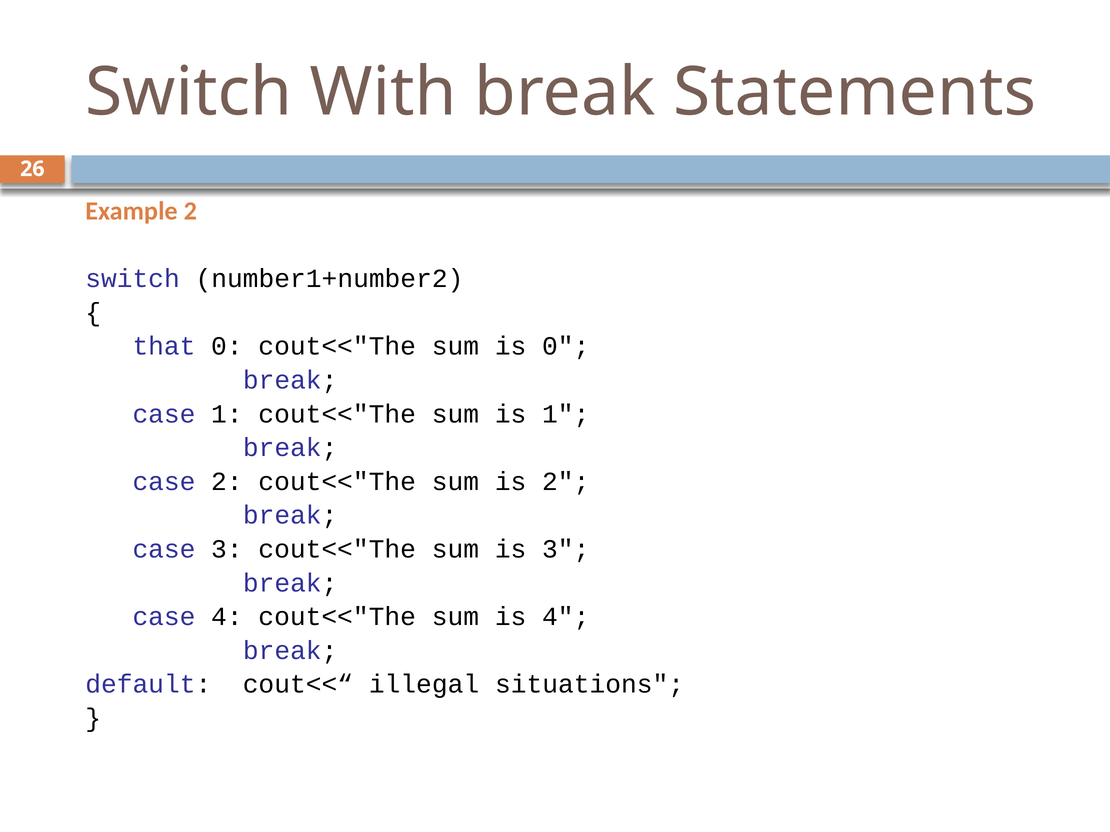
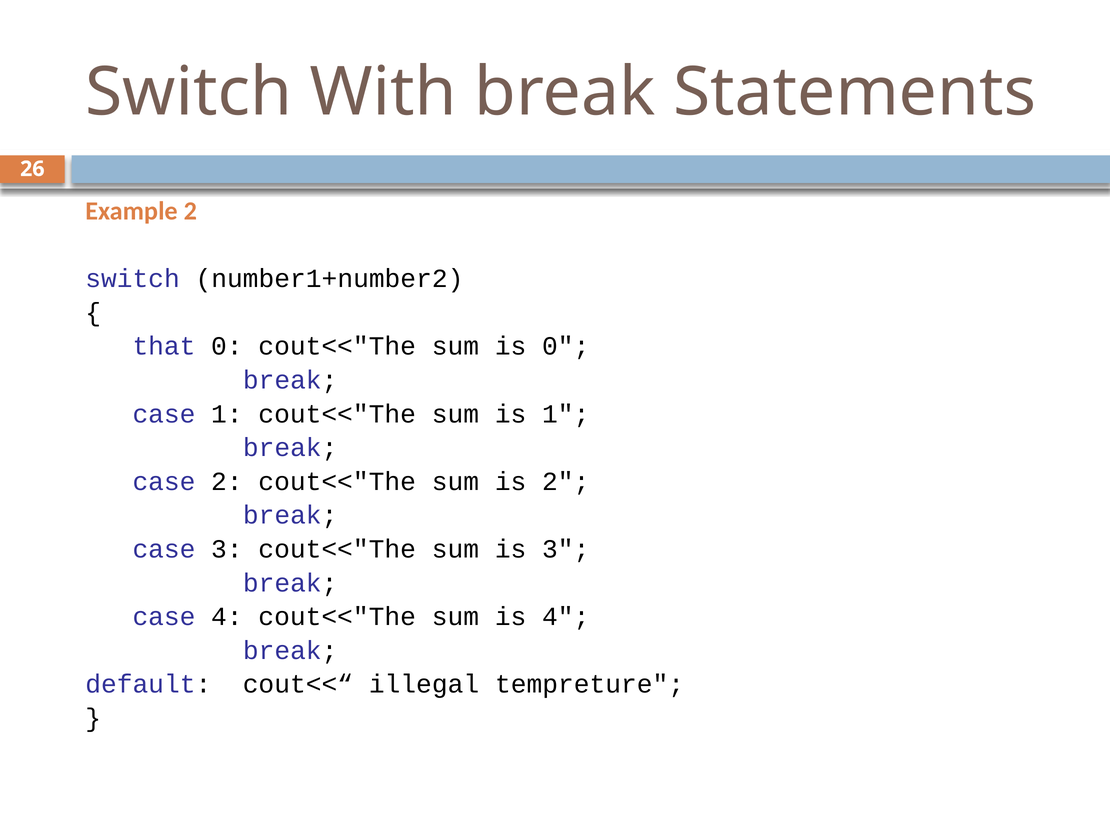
situations: situations -> tempreture (590, 685)
